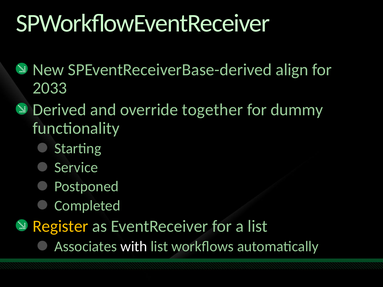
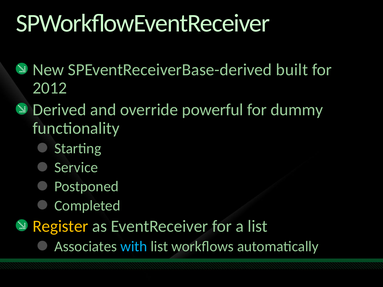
align: align -> built (292, 70)
2033: 2033 -> 2012 (50, 88)
together: together -> powerful (213, 110)
with colour: white -> light blue (134, 247)
